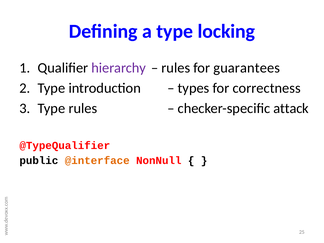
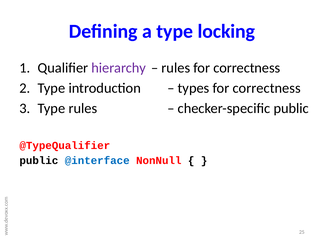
rules for guarantees: guarantees -> correctness (247, 68)
checker-specific attack: attack -> public (291, 108)
@interface colour: orange -> blue (97, 161)
